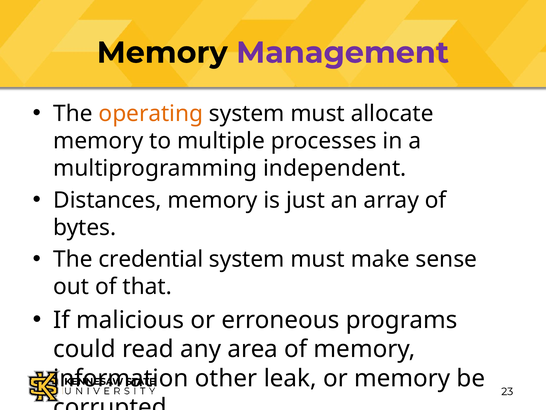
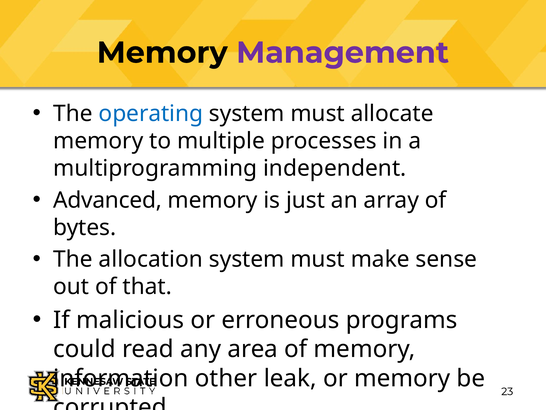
operating colour: orange -> blue (151, 114)
Distances: Distances -> Advanced (107, 200)
credential: credential -> allocation (151, 259)
